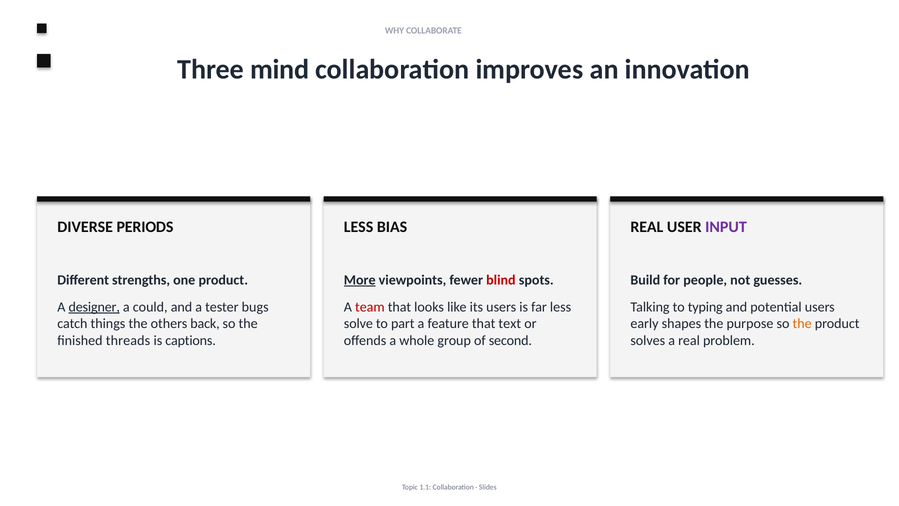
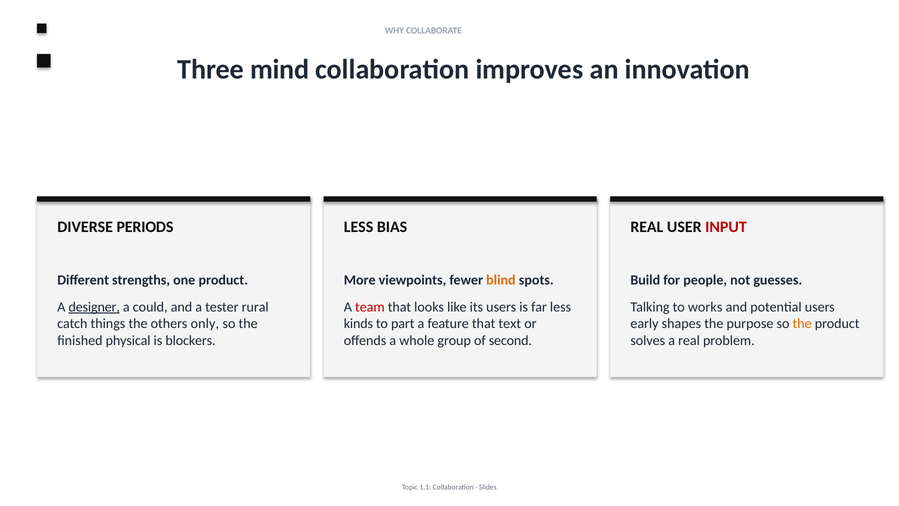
INPUT colour: purple -> red (726, 227)
More underline: present -> none (360, 280)
blind colour: red -> orange (501, 280)
bugs: bugs -> rural (255, 307)
typing: typing -> works (705, 307)
back: back -> only (205, 324)
solve: solve -> kinds (358, 324)
threads: threads -> physical (128, 340)
captions: captions -> blockers (191, 340)
